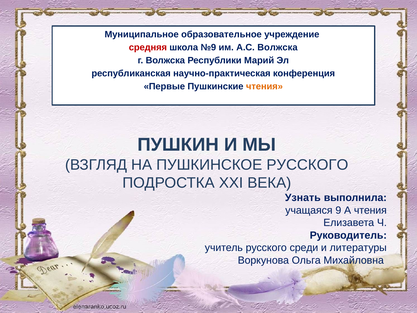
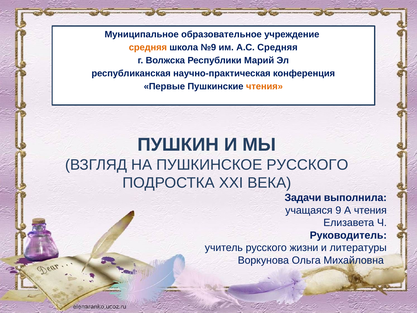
средняя colour: red -> orange (148, 47)
А.С Волжска: Волжска -> Средняя (277, 47)
Узнать: Узнать -> Задачи (303, 198)
среди: среди -> жизни (304, 248)
